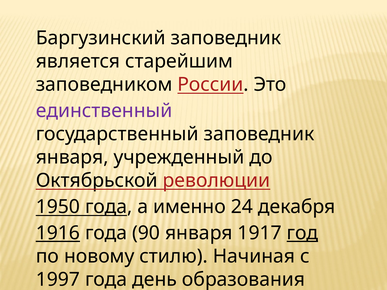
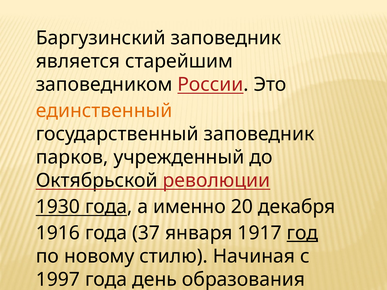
единственный colour: purple -> orange (104, 111)
января: января -> парков (72, 157)
1950: 1950 -> 1930 (58, 207)
24: 24 -> 20 (242, 207)
1916 underline: present -> none (58, 233)
90: 90 -> 37 (146, 233)
